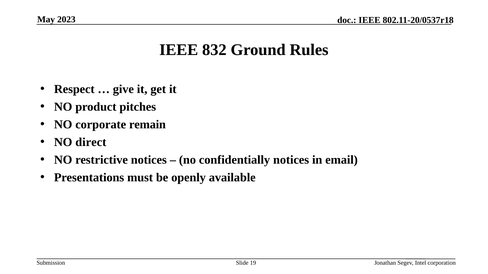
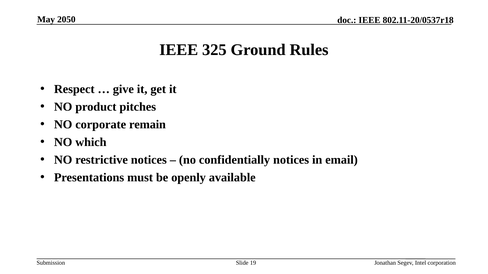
2023: 2023 -> 2050 (66, 19)
832: 832 -> 325 (214, 50)
direct: direct -> which (91, 142)
